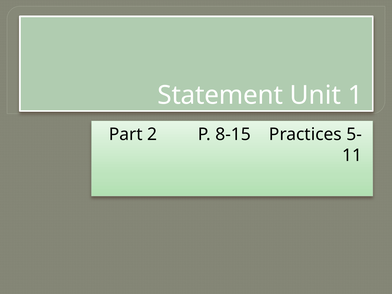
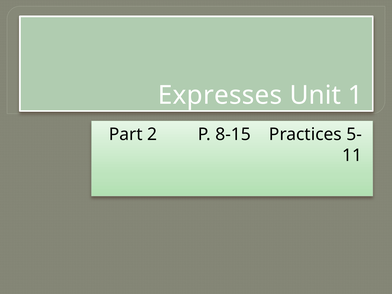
Statement: Statement -> Expresses (220, 95)
